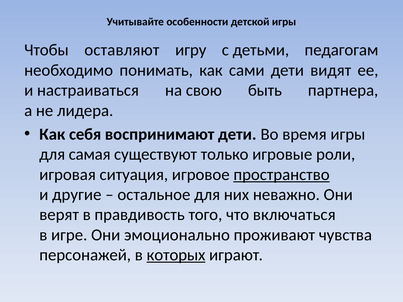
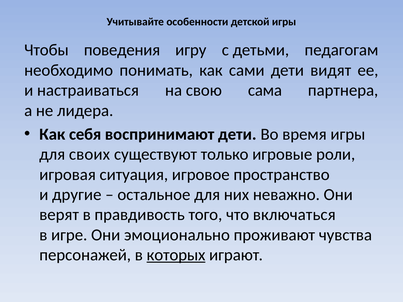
оставляют: оставляют -> поведения (122, 50)
быть: быть -> сама (265, 90)
самая: самая -> своих (89, 154)
пространство underline: present -> none (282, 175)
